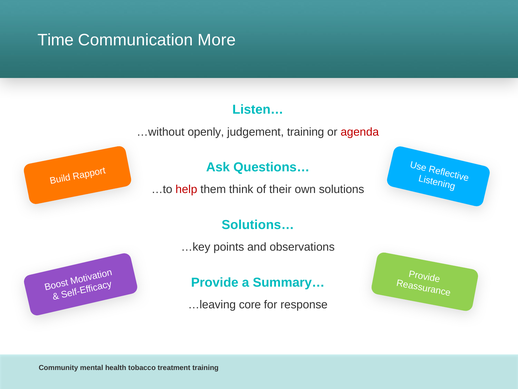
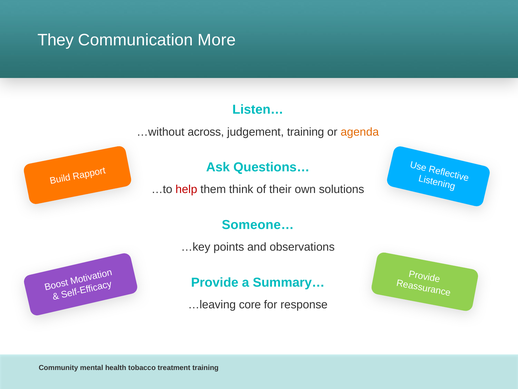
Time: Time -> They (56, 40)
openly: openly -> across (206, 132)
agenda colour: red -> orange (360, 132)
Solutions…: Solutions… -> Someone… (258, 224)
